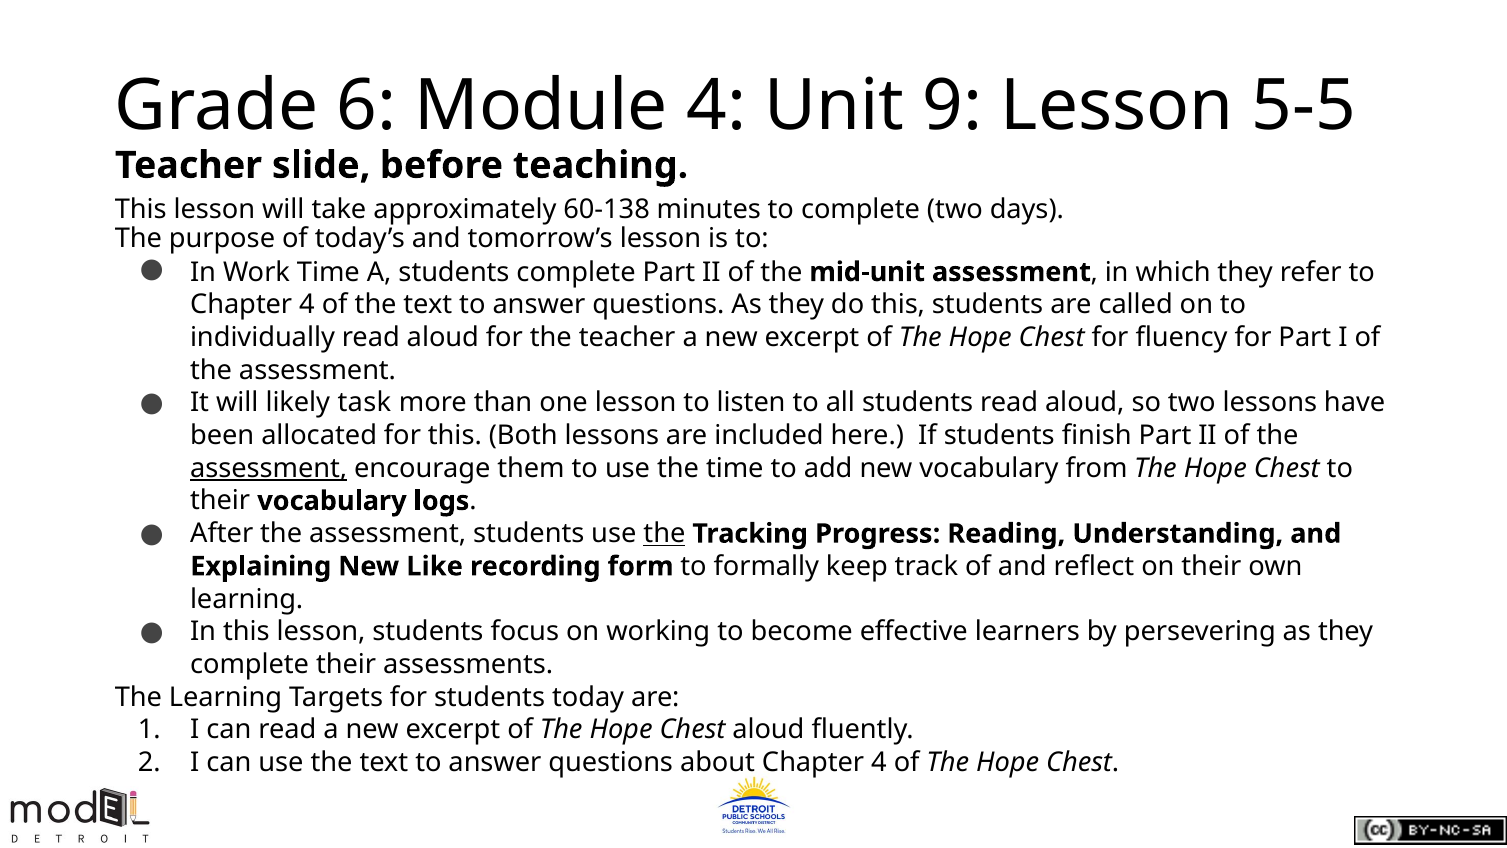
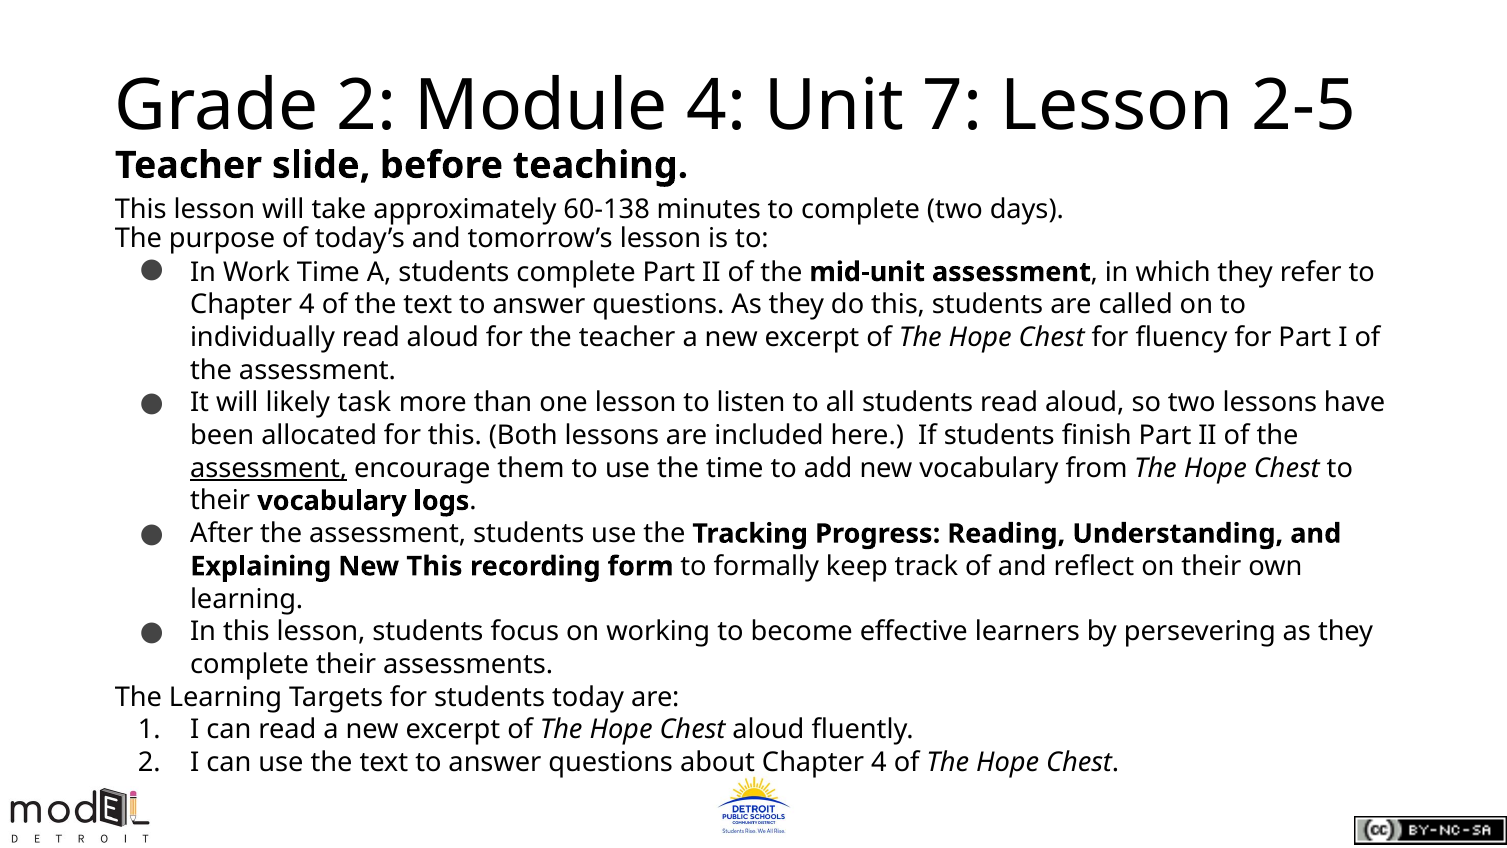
Grade 6: 6 -> 2 (366, 106)
9: 9 -> 7 (953, 106)
5-5: 5-5 -> 2-5 (1304, 106)
the underline: present -> none (664, 534)
New Like: Like -> This (434, 566)
